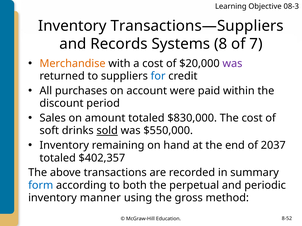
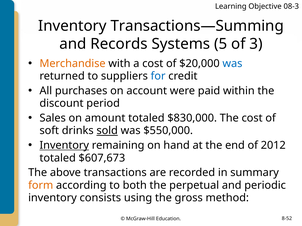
Transactions—Suppliers: Transactions—Suppliers -> Transactions—Summing (197, 26)
8: 8 -> 5 (221, 44)
7: 7 -> 3 (256, 44)
was colour: purple -> blue (232, 64)
Inventory underline: none -> present (64, 146)
2037: 2037 -> 2012 (273, 146)
$402,357: $402,357 -> $607,673 (102, 158)
form colour: blue -> orange (41, 186)
manner: manner -> consists (100, 198)
